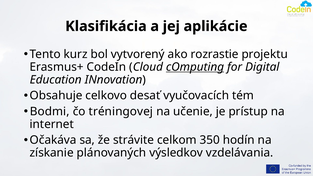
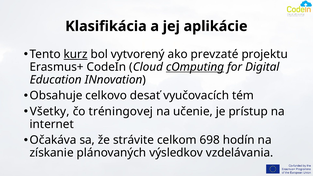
kurz underline: none -> present (76, 54)
rozrastie: rozrastie -> prevzaté (215, 54)
Bodmi: Bodmi -> Všetky (50, 112)
350: 350 -> 698 (210, 140)
